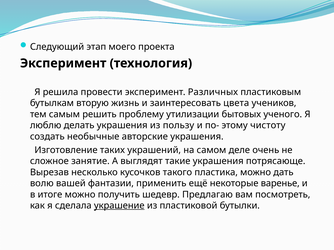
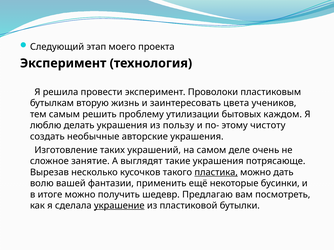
Различных: Различных -> Проволоки (213, 92)
ученого: ученого -> каждом (283, 114)
пластика underline: none -> present (216, 173)
варенье: варенье -> бусинки (280, 184)
